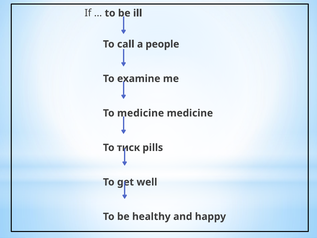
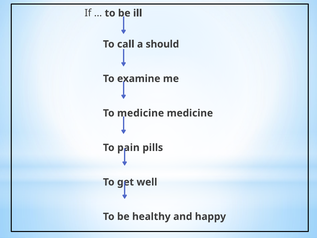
people: people -> should (162, 44)
тиск: тиск -> pain (128, 147)
